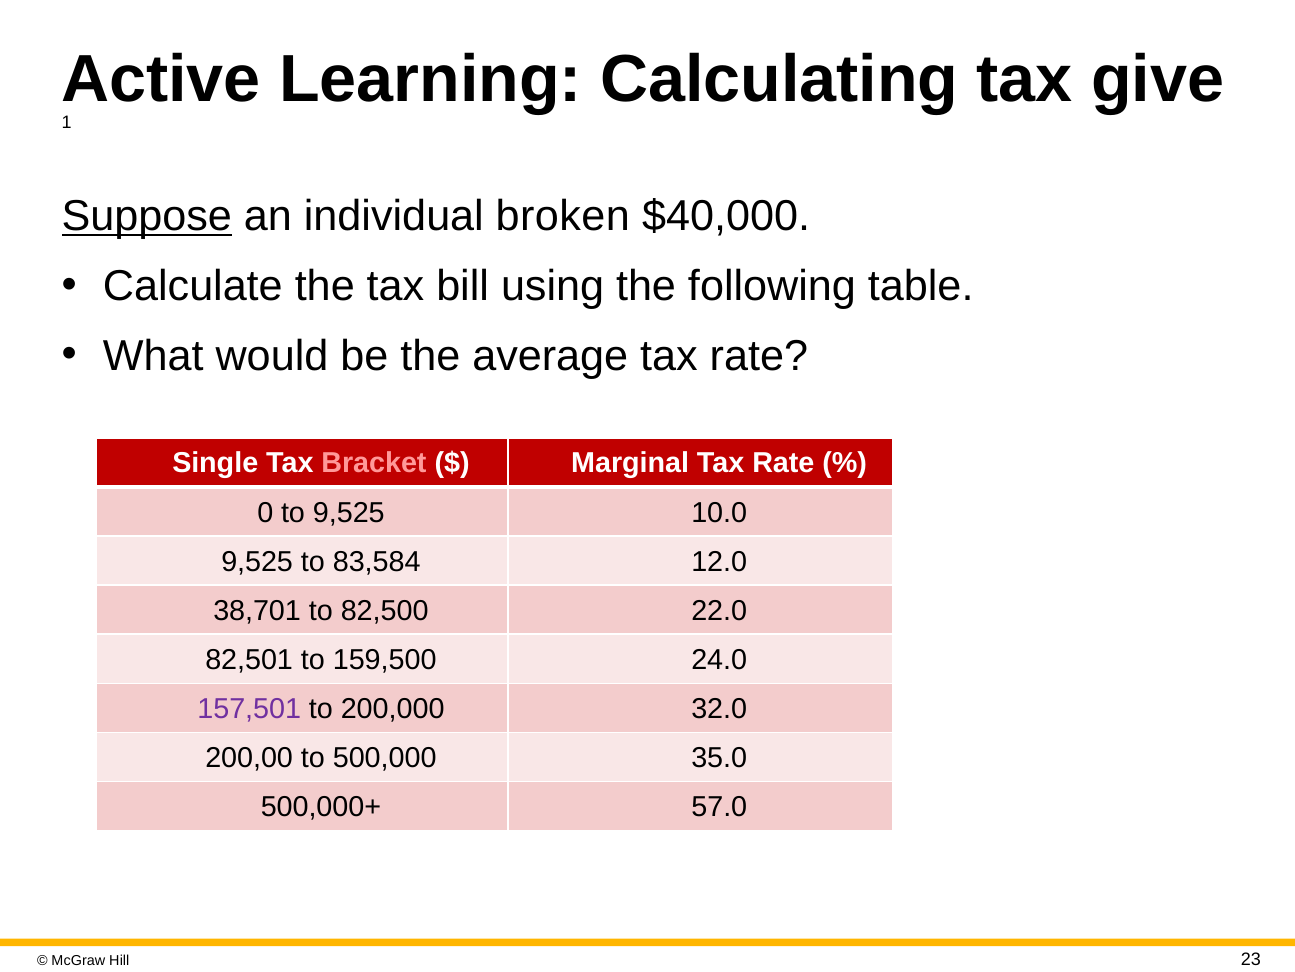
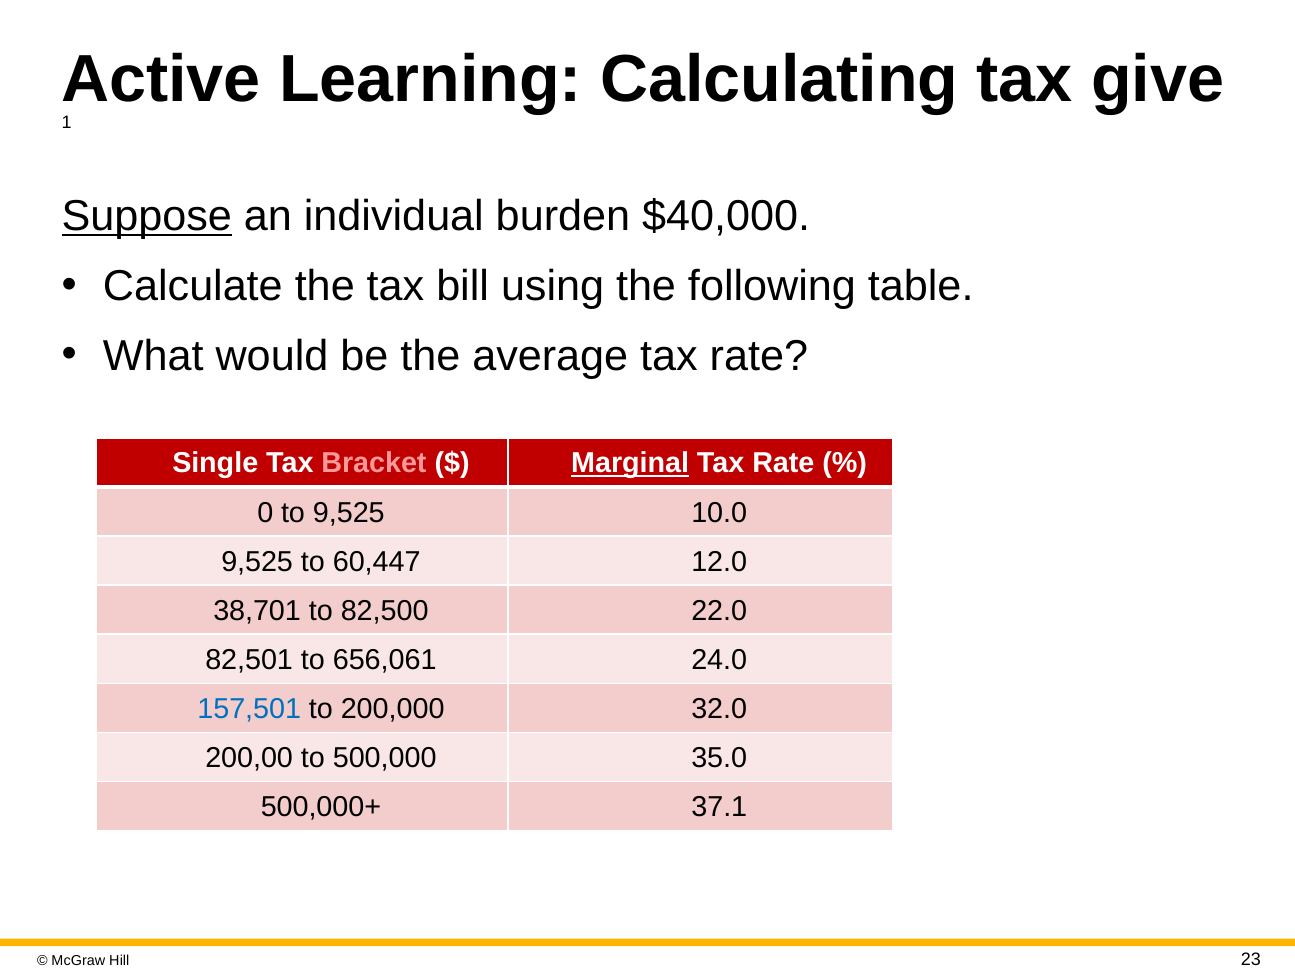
broken: broken -> burden (563, 216)
Marginal underline: none -> present (630, 463)
83,584: 83,584 -> 60,447 (377, 561)
159,500: 159,500 -> 656,061 (385, 659)
157,501 colour: purple -> blue (249, 708)
57.0: 57.0 -> 37.1 (719, 806)
